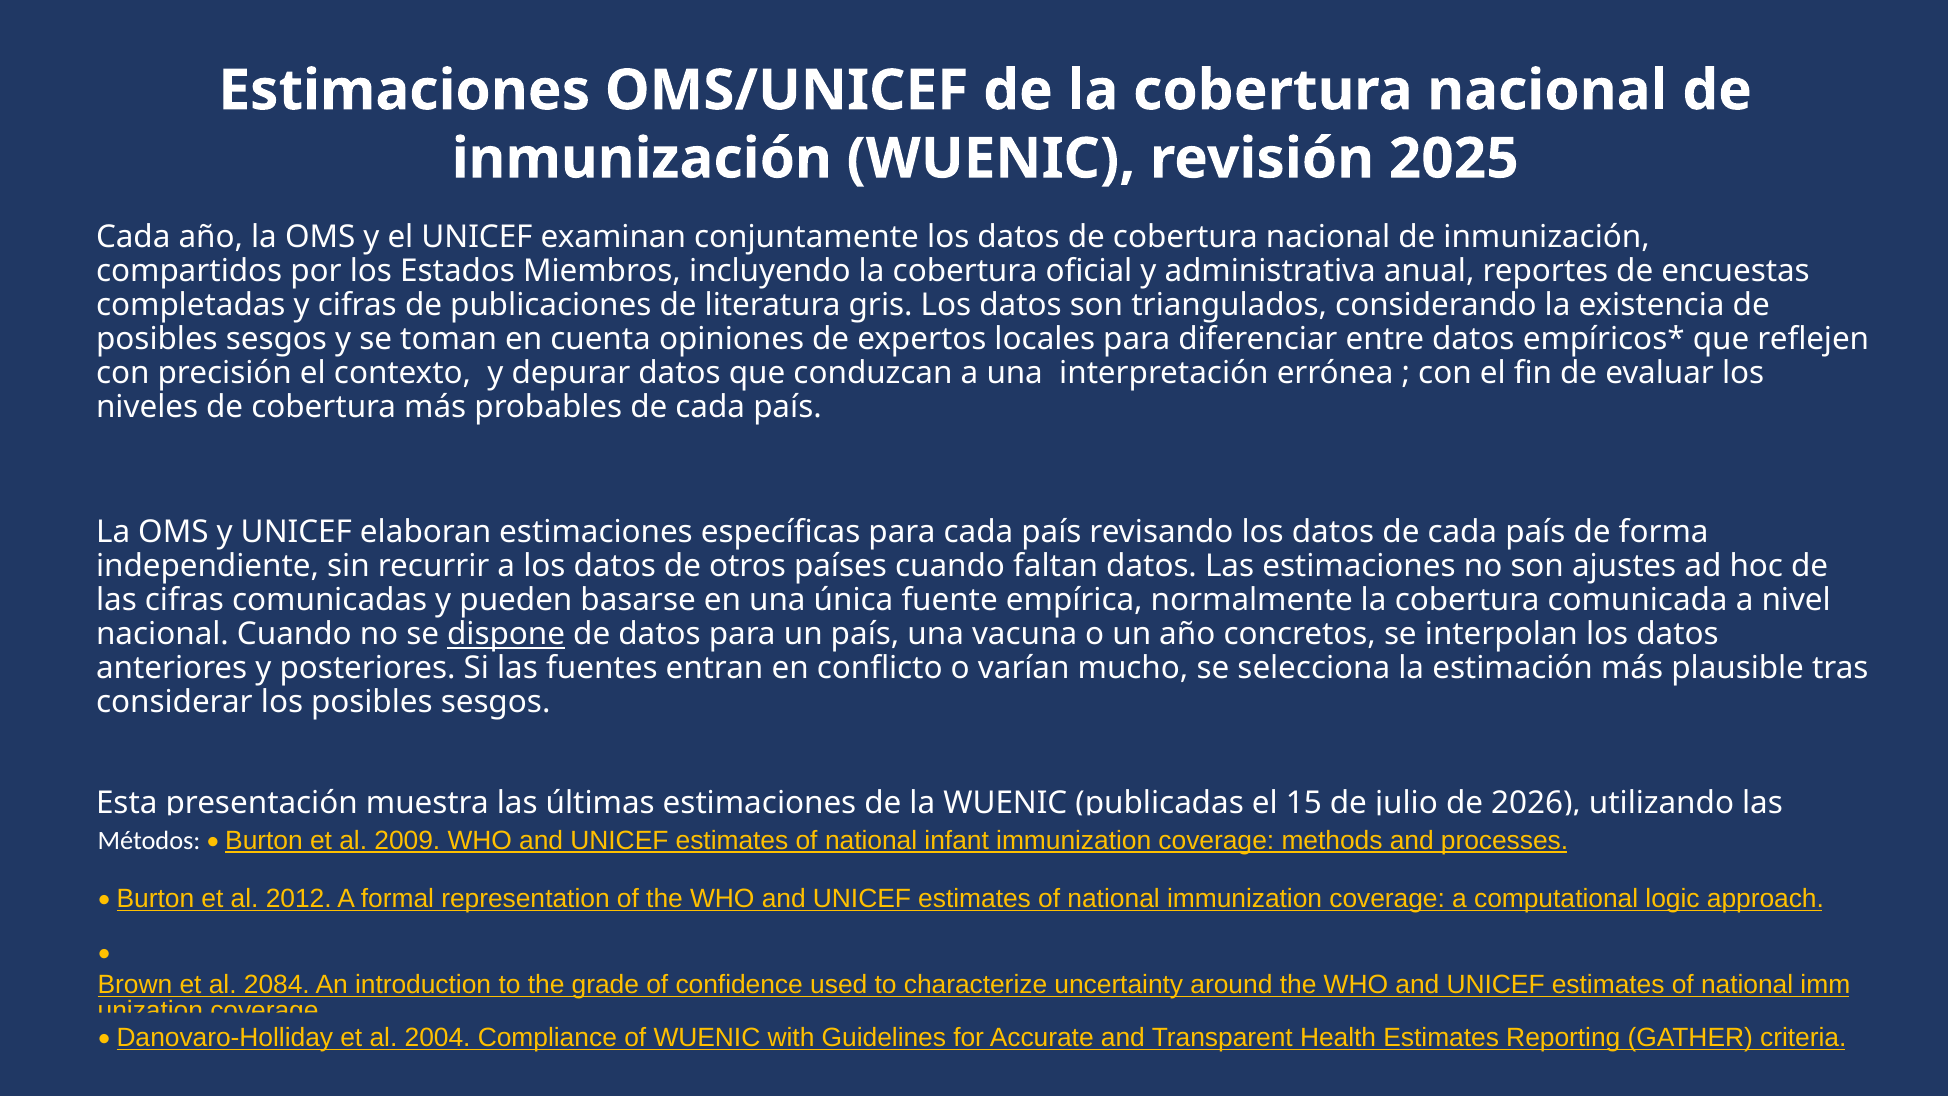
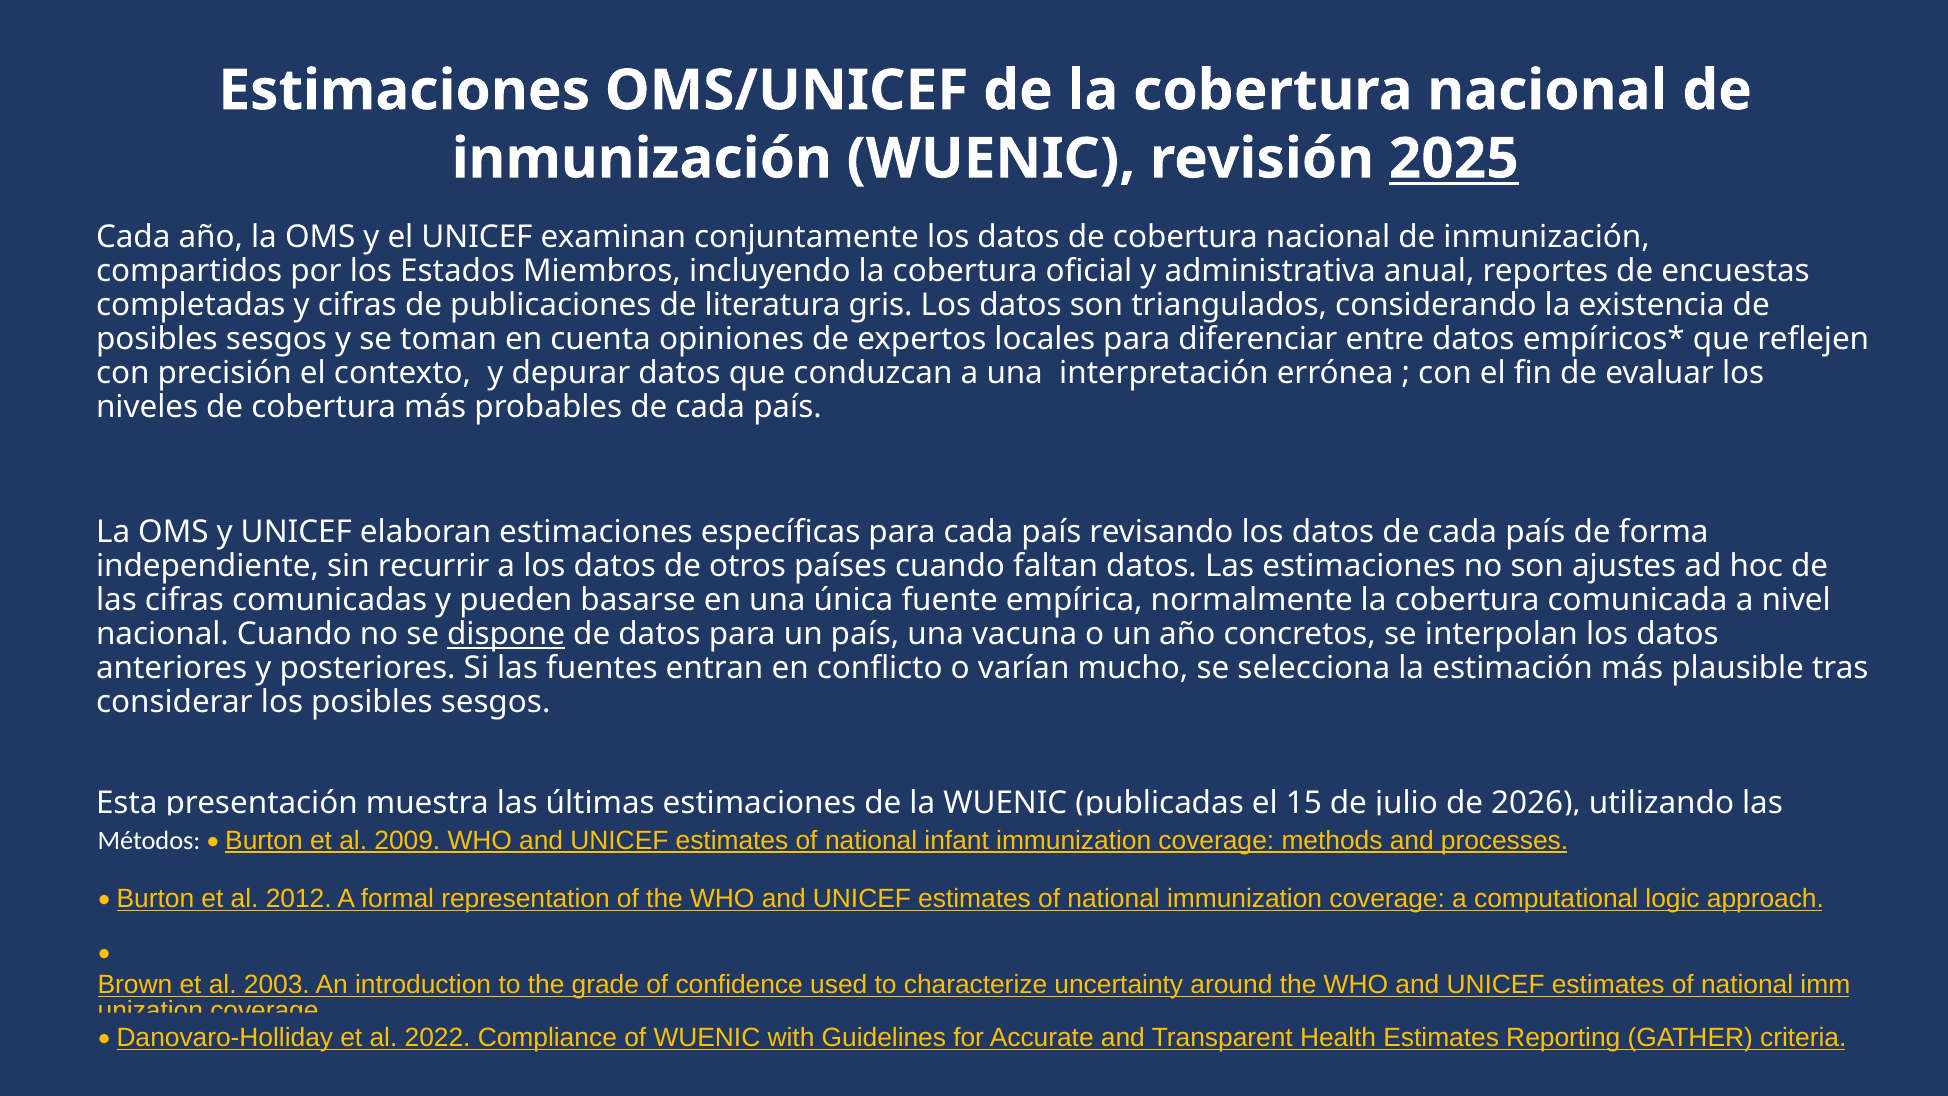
2025 underline: none -> present (1454, 159)
2084: 2084 -> 2003 (277, 984)
2004: 2004 -> 2022 (438, 1037)
